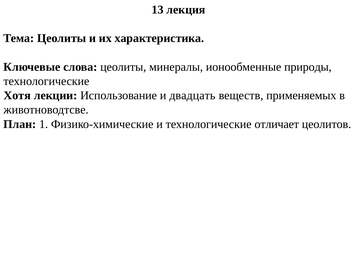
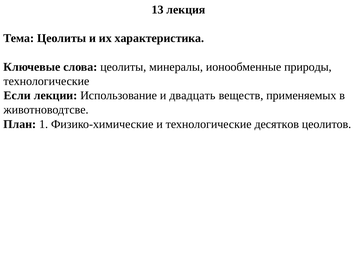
Хотя: Хотя -> Если (17, 95)
отличает: отличает -> десятков (277, 124)
